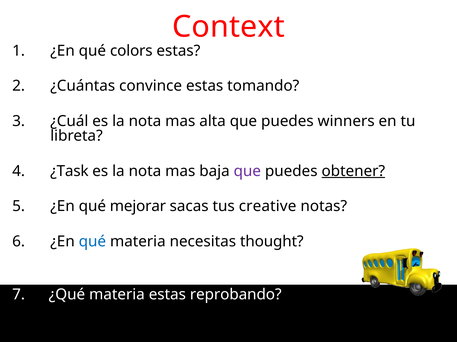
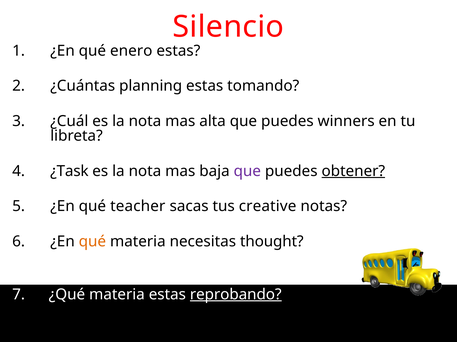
Context: Context -> Silencio (228, 27)
colors: colors -> enero (131, 51)
convince: convince -> planning (151, 86)
mejorar: mejorar -> teacher (138, 207)
qué colour: blue -> orange (92, 242)
reprobando underline: none -> present (236, 295)
